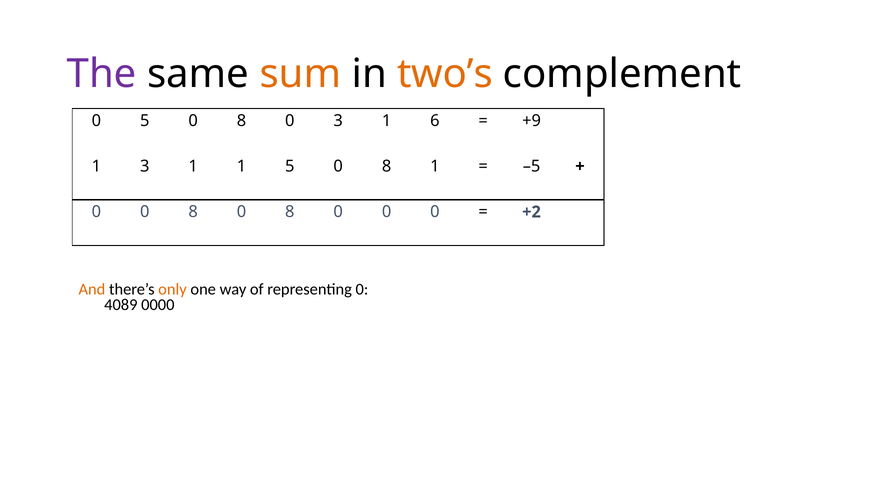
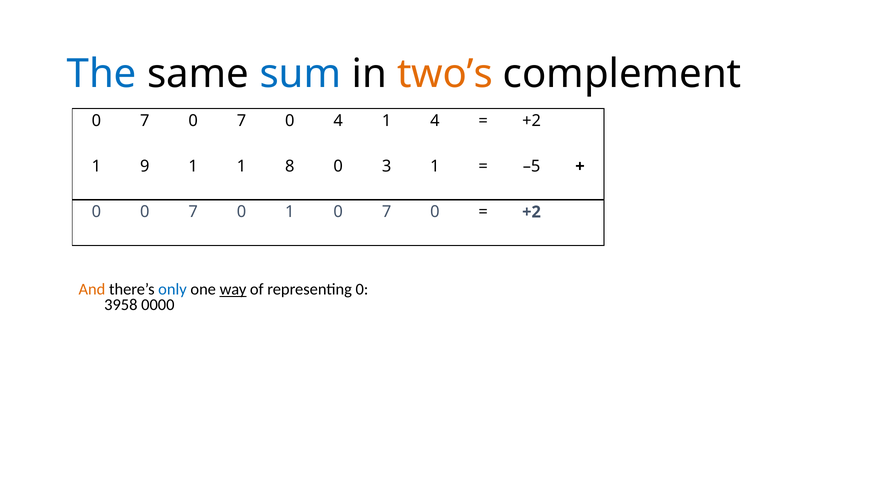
The colour: purple -> blue (102, 74)
sum colour: orange -> blue (300, 74)
5: 5 -> 7 (145, 121)
8: 8 -> 7 (241, 121)
0 3: 3 -> 4 (338, 121)
1 6: 6 -> 4 (435, 121)
+9: +9 -> +2 (532, 121)
1 3: 3 -> 9 (145, 166)
1 5: 5 -> 8 (290, 166)
8: 8 -> 3 (387, 166)
0 0 8: 8 -> 7 (193, 212)
8: 8 -> 1 (290, 212)
0: 0 -> 7 (387, 212)
only colour: orange -> blue (173, 289)
way underline: none -> present (233, 289)
4089: 4089 -> 3958 (121, 305)
